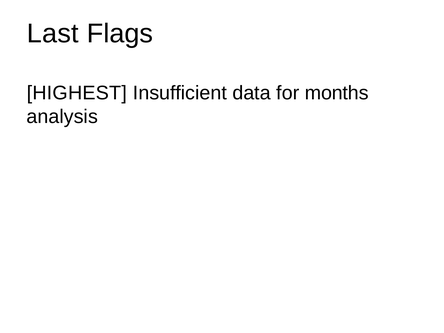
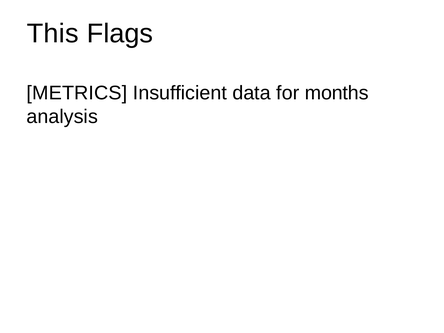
Last: Last -> This (53, 34)
HIGHEST: HIGHEST -> METRICS (77, 93)
